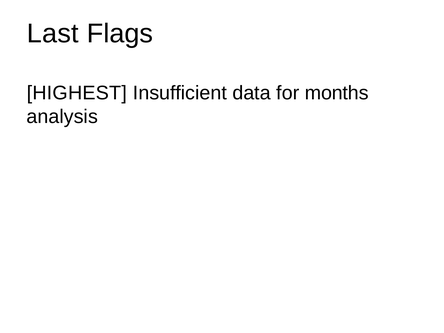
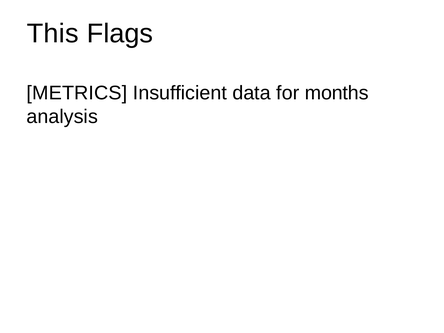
Last: Last -> This (53, 34)
HIGHEST: HIGHEST -> METRICS (77, 93)
